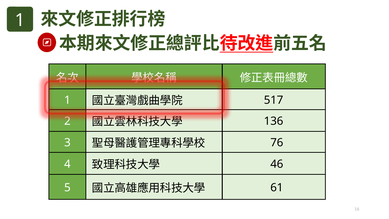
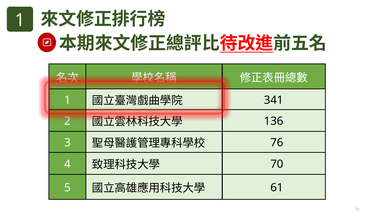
517: 517 -> 341 (274, 100)
46: 46 -> 70 (277, 164)
